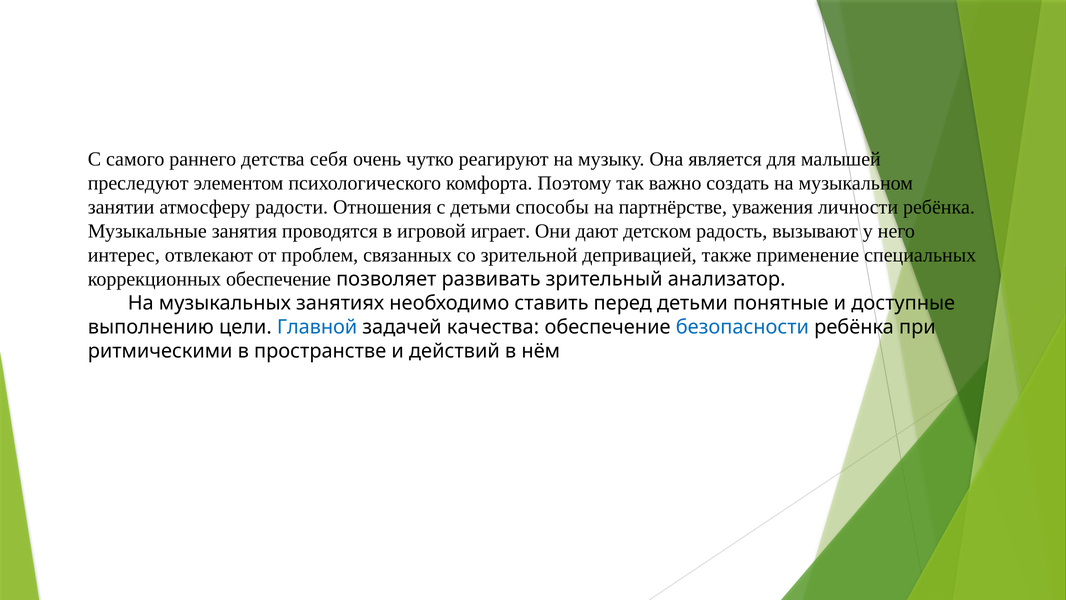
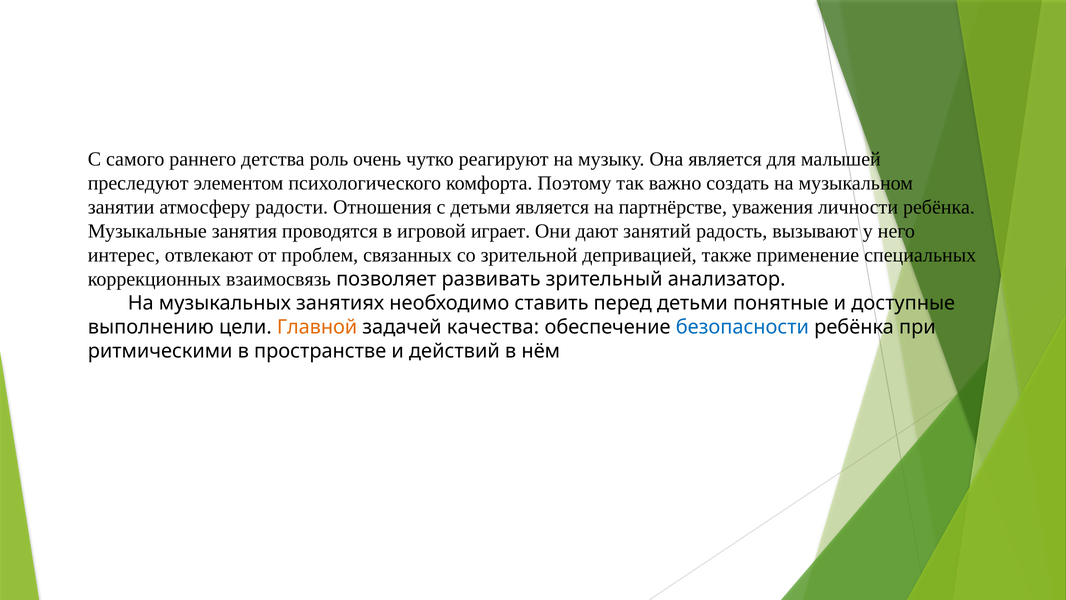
себя: себя -> роль (329, 159)
детьми способы: способы -> является (552, 207)
детском: детском -> занятий (657, 231)
коррекционных обеспечение: обеспечение -> взаимосвязь (278, 279)
Главной colour: blue -> orange (317, 327)
